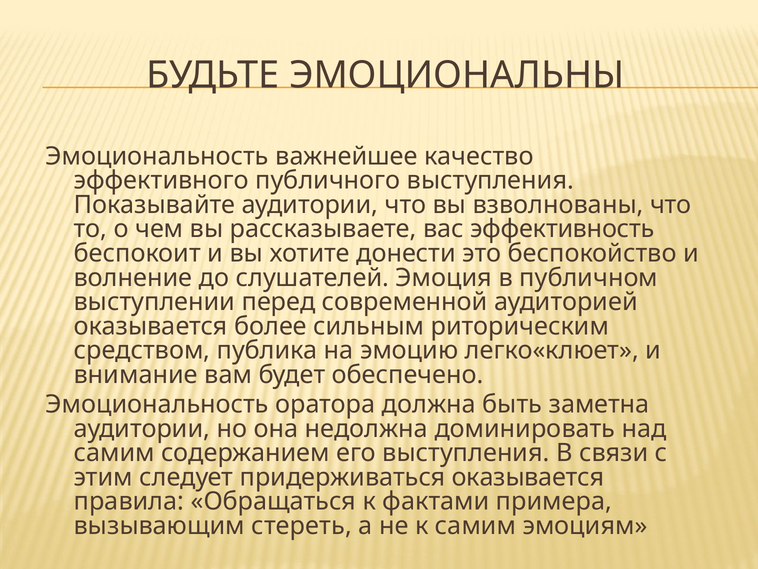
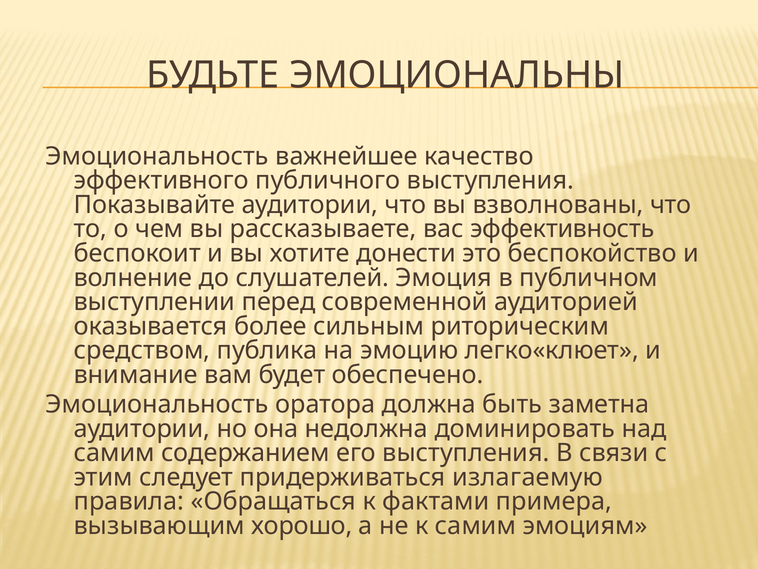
придерживаться оказывается: оказывается -> излагаемую (528, 477)
стереть: стереть -> хорошо (302, 525)
